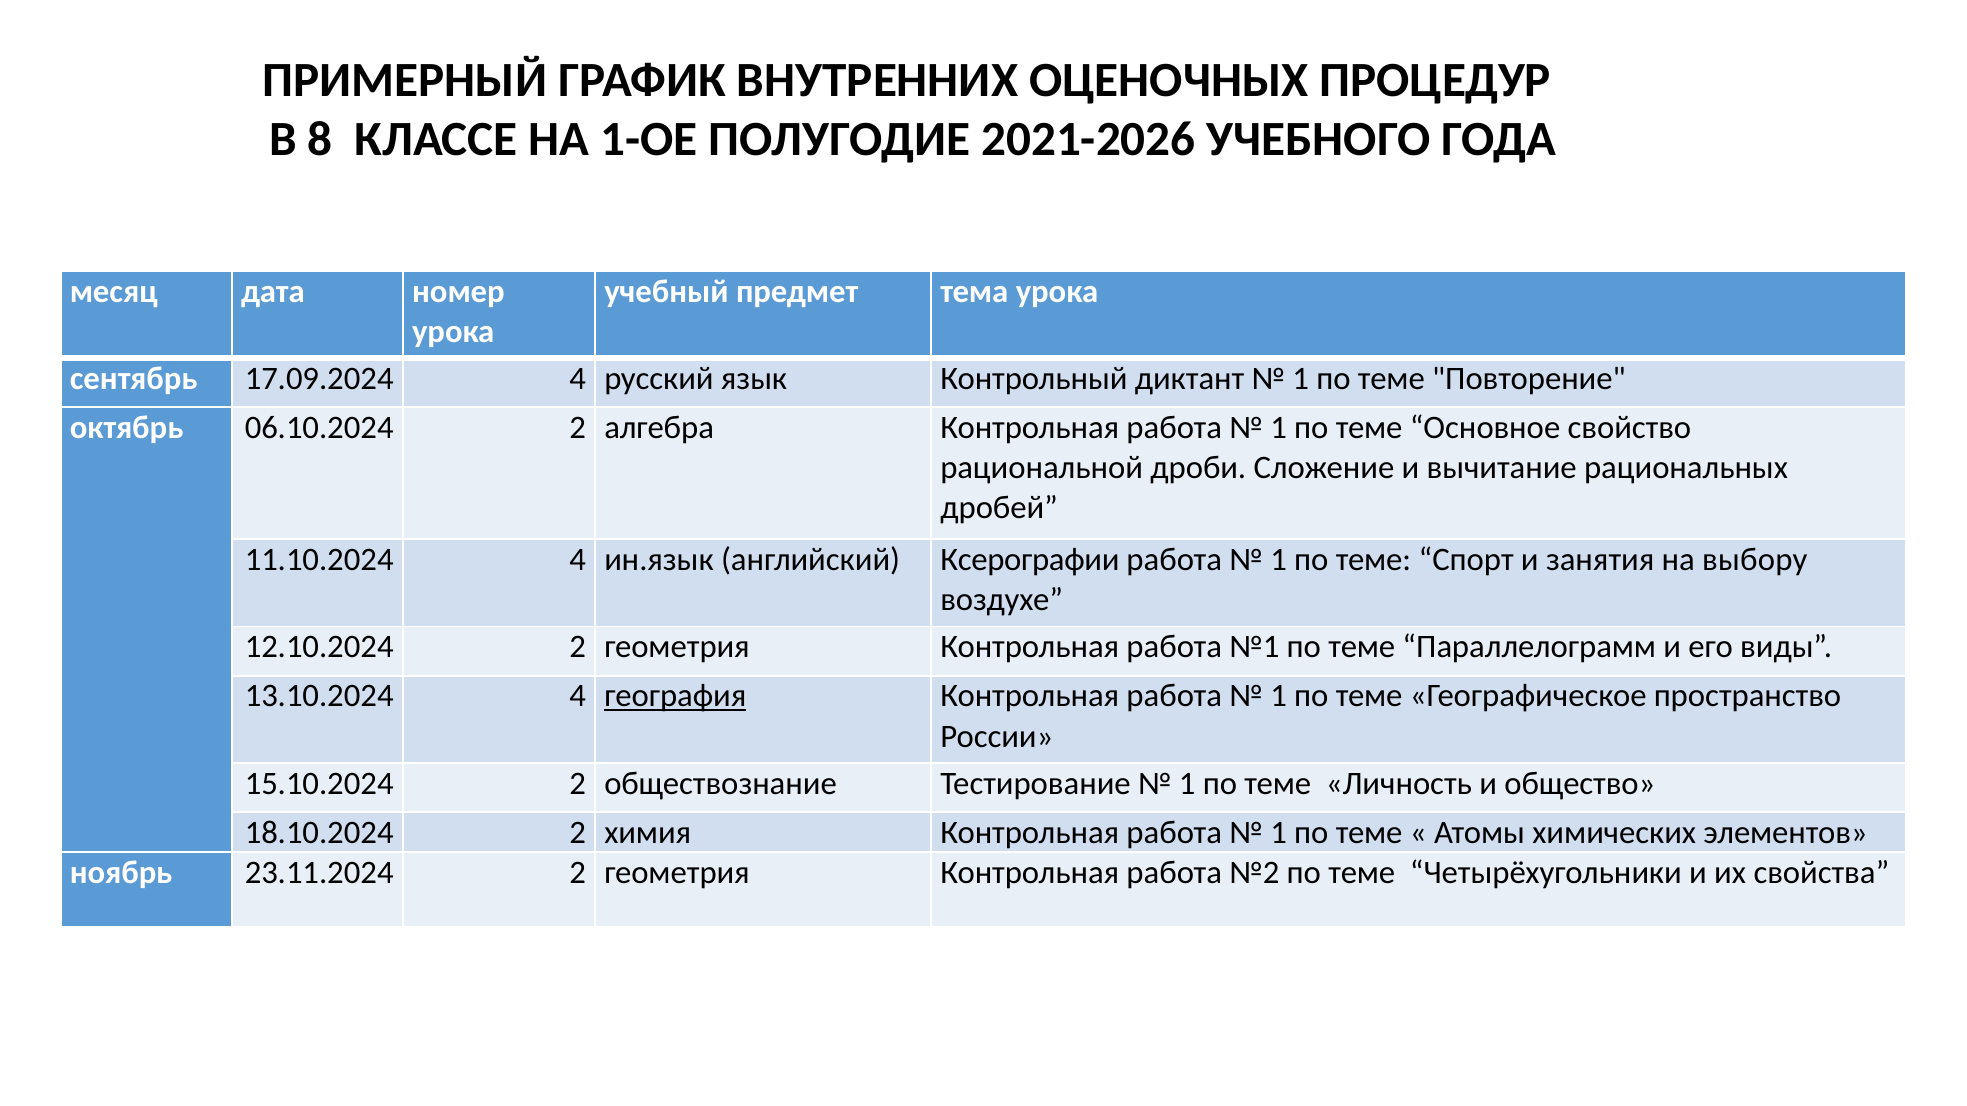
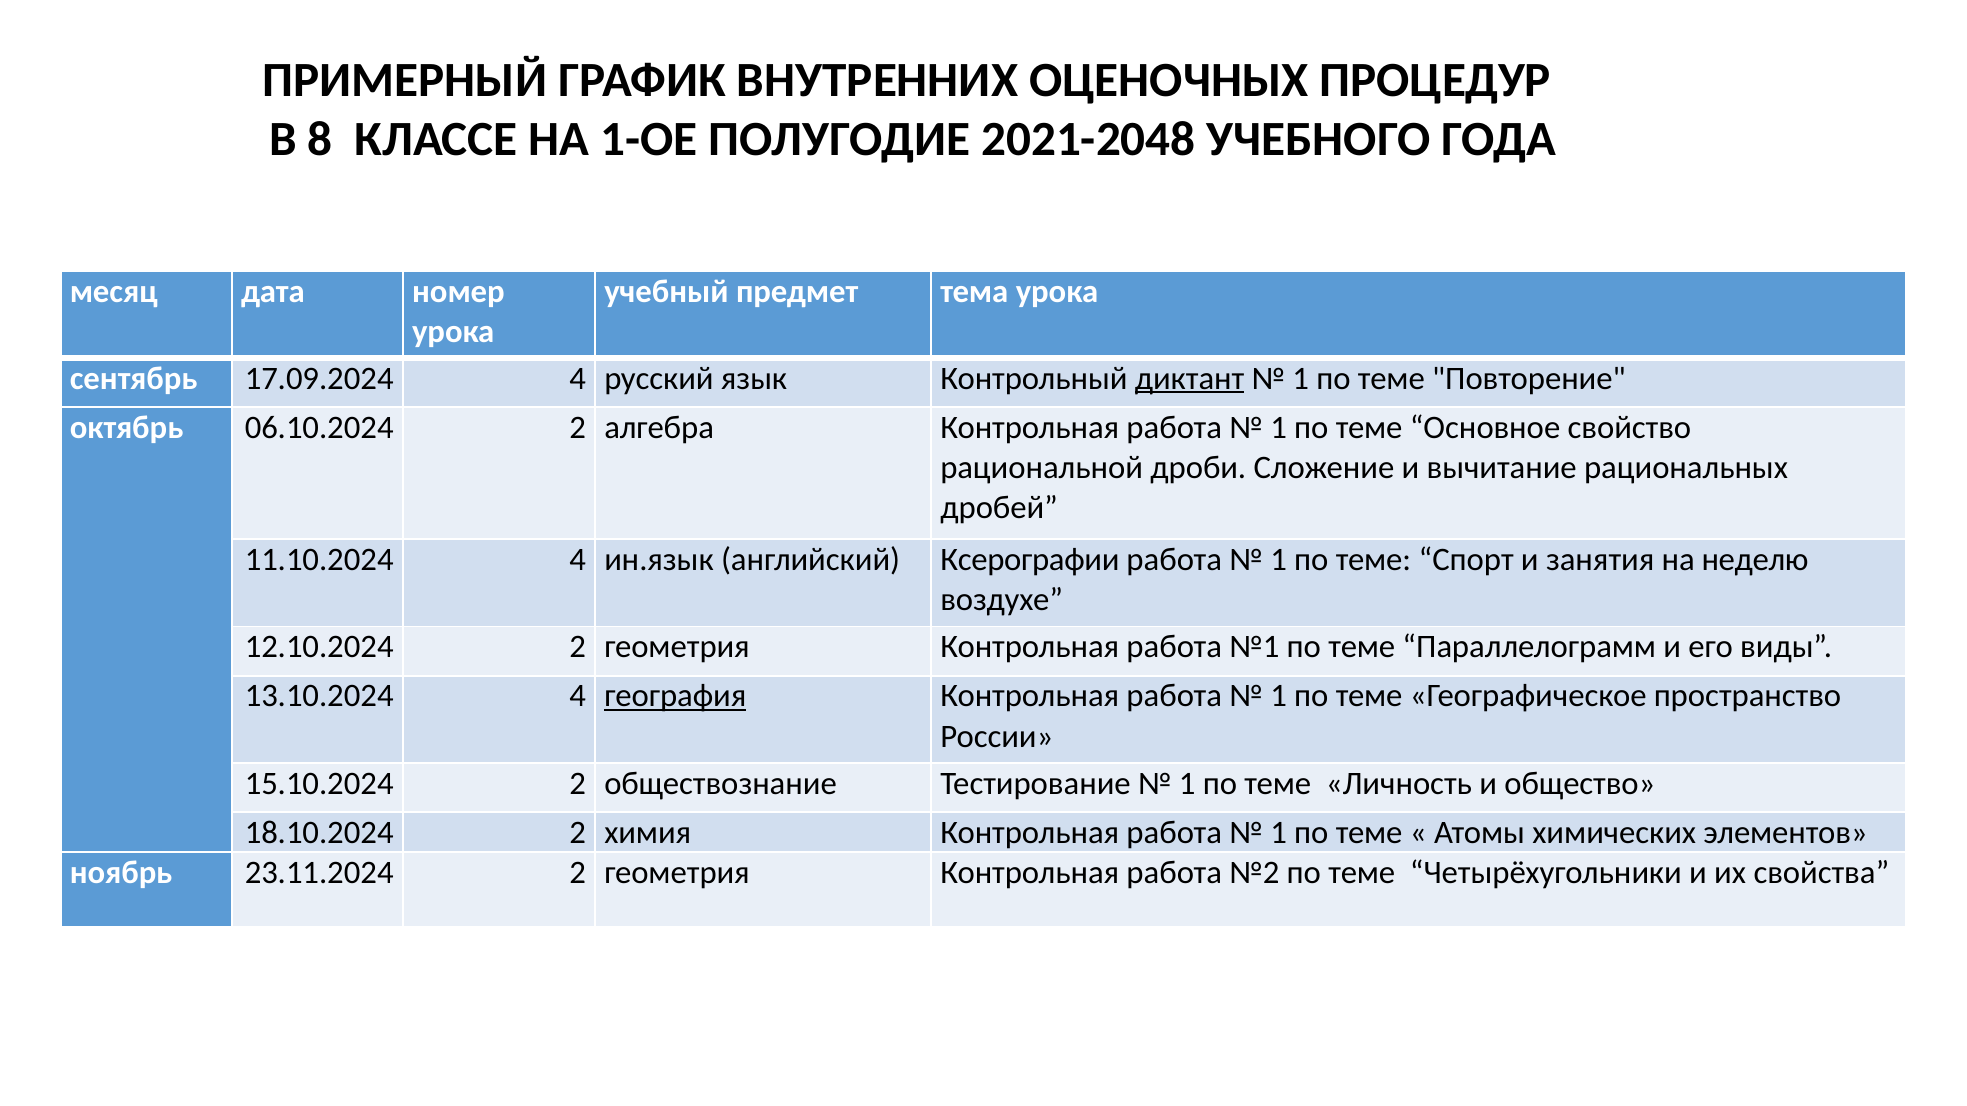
2021-2026: 2021-2026 -> 2021-2048 (1089, 139)
диктант underline: none -> present (1190, 379)
выбору: выбору -> неделю (1755, 560)
